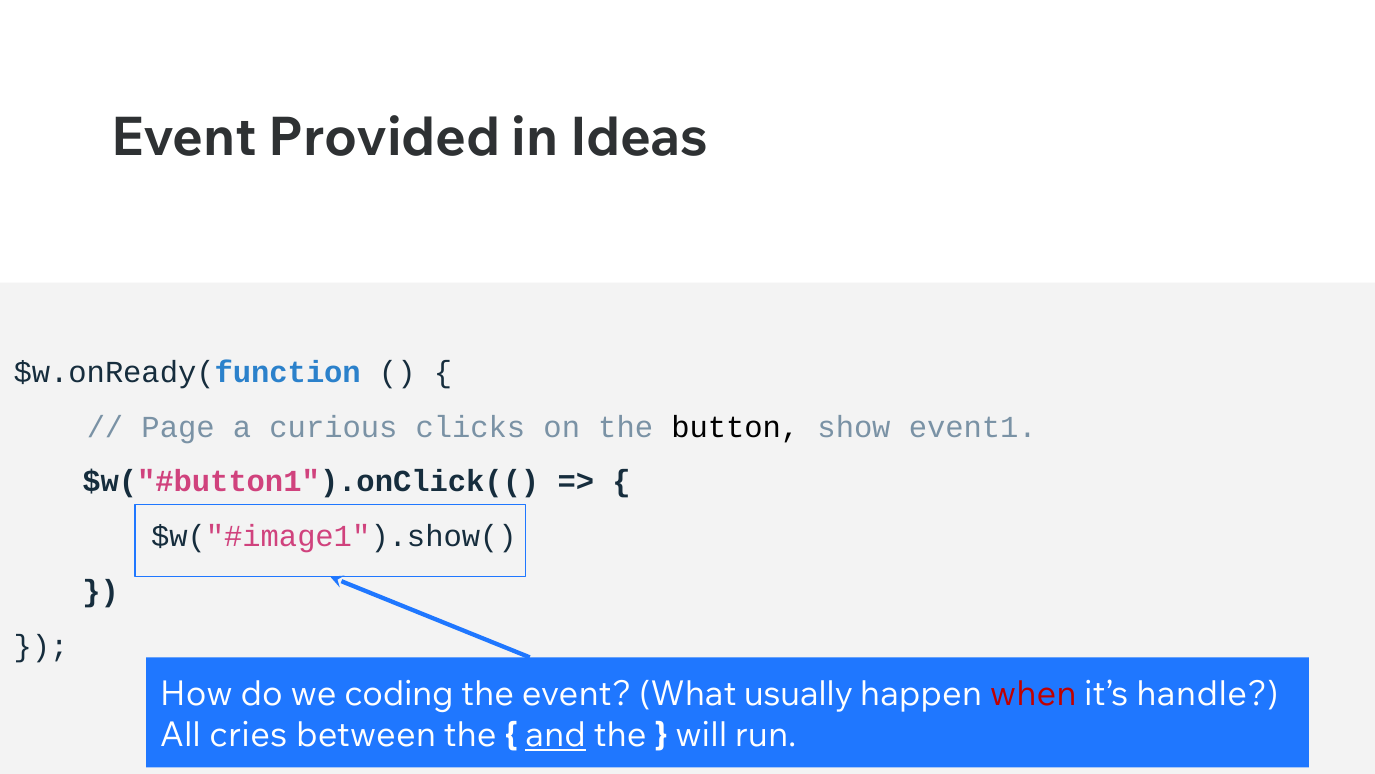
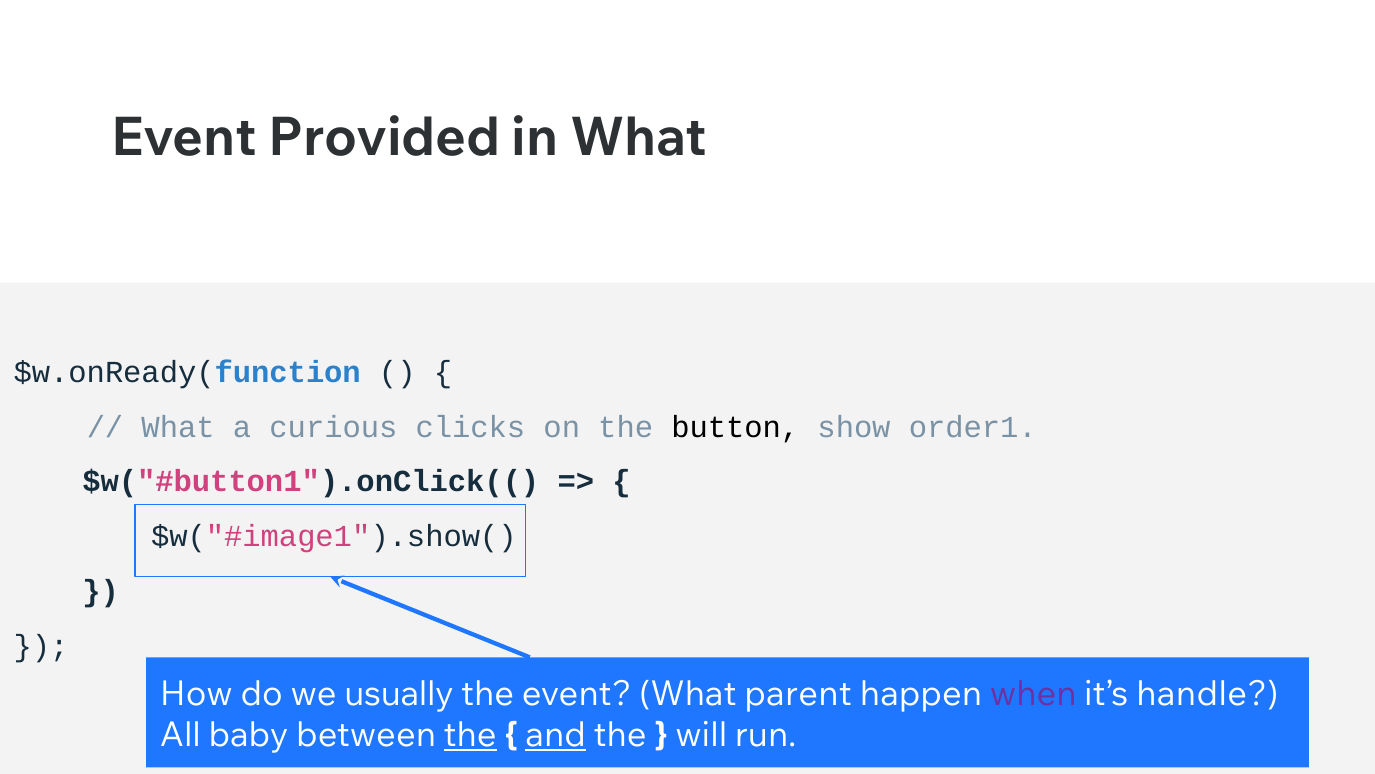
in Ideas: Ideas -> What (639, 138)
Page: Page -> What (178, 427)
event1: event1 -> order1 (973, 427)
coding: coding -> usually (399, 694)
usually: usually -> parent (798, 694)
when colour: red -> purple (1033, 694)
cries: cries -> baby (249, 735)
the underline: none -> present (470, 735)
